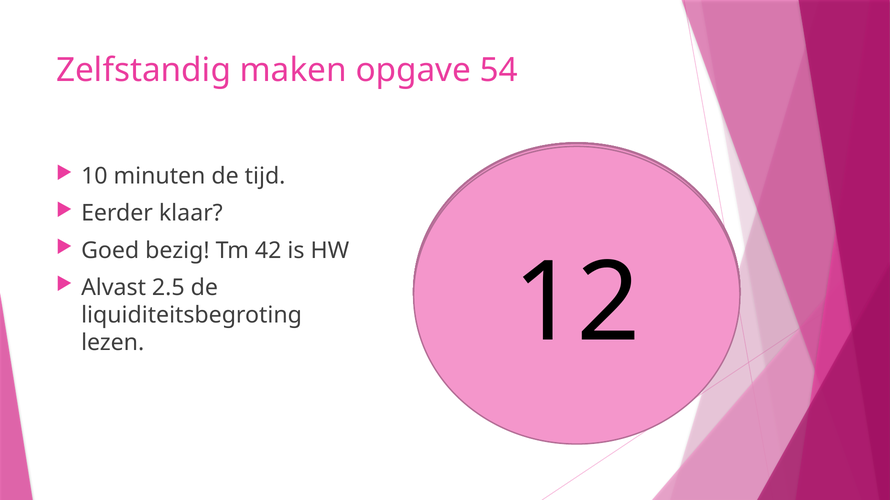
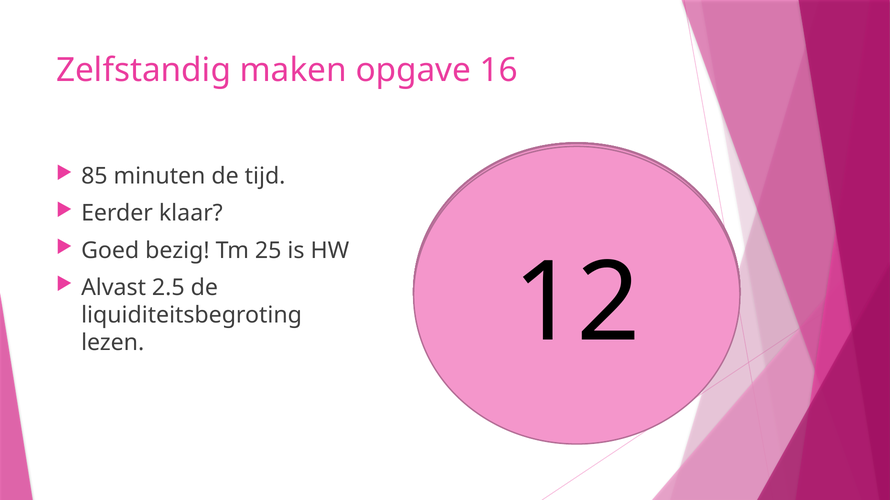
54: 54 -> 16 (499, 70)
10: 10 -> 85 (94, 177)
42: 42 -> 25 (268, 251)
